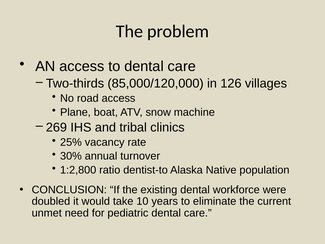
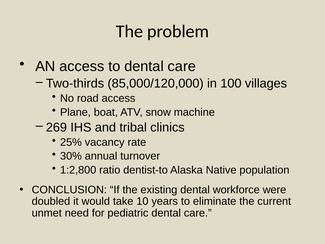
126: 126 -> 100 (231, 83)
